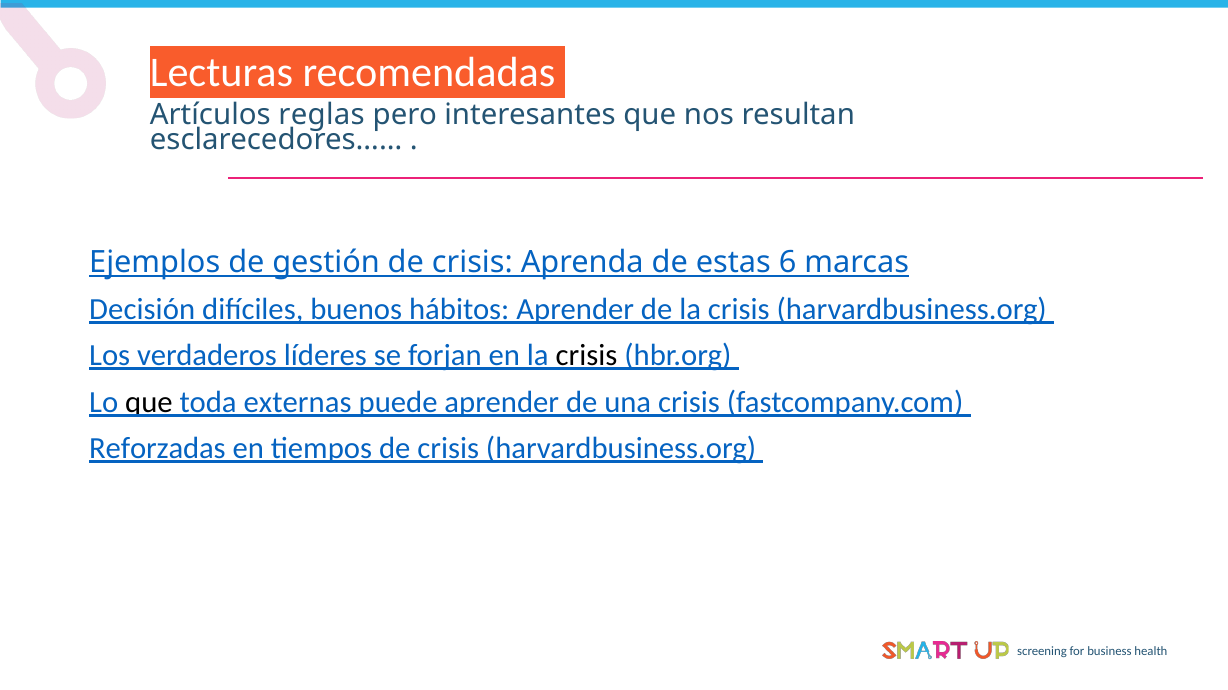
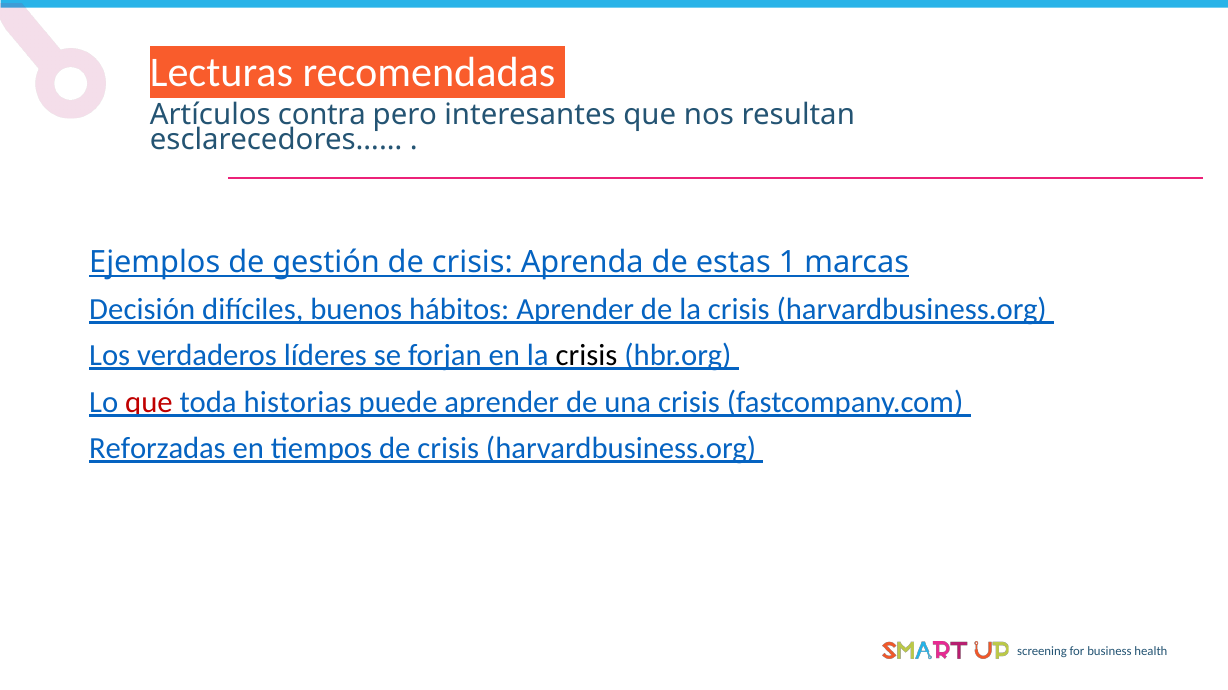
reglas: reglas -> contra (322, 115)
6: 6 -> 1 (788, 262)
que colour: black -> red (149, 403)
externas: externas -> historias (298, 403)
